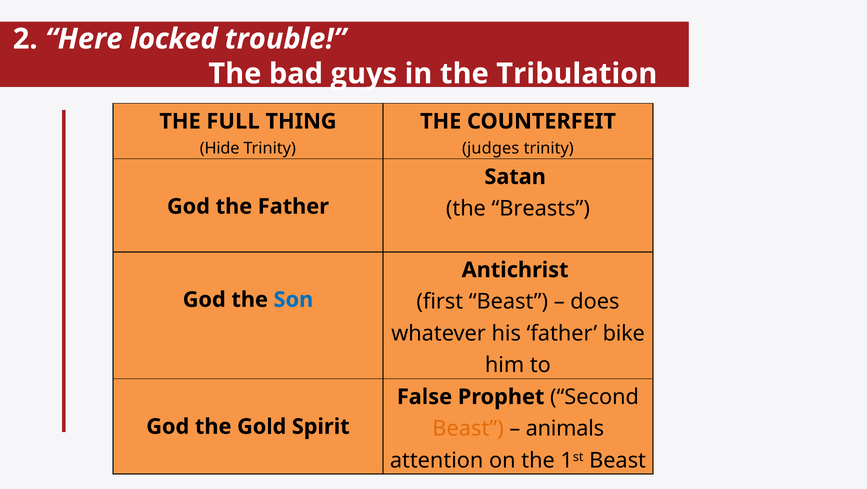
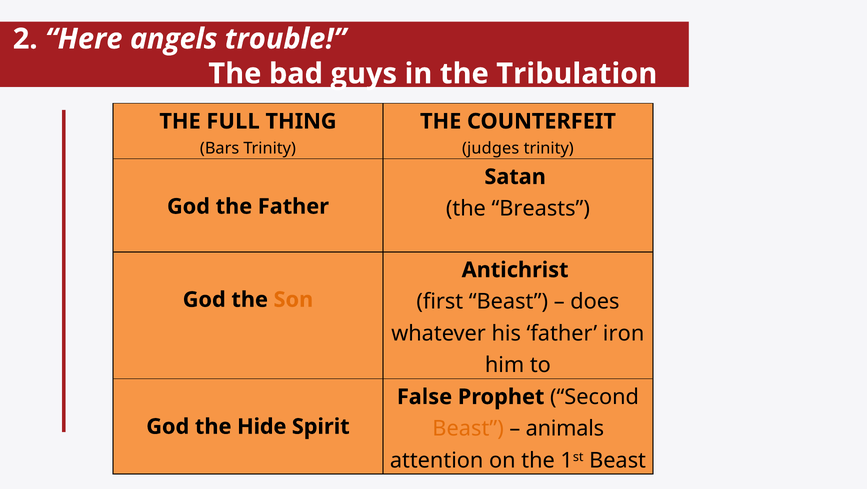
locked: locked -> angels (174, 39)
Hide: Hide -> Bars (220, 148)
Son colour: blue -> orange (293, 300)
bike: bike -> iron (624, 333)
Gold: Gold -> Hide (262, 427)
